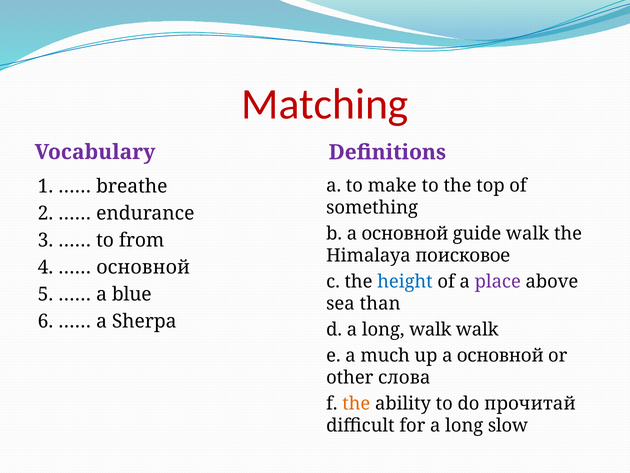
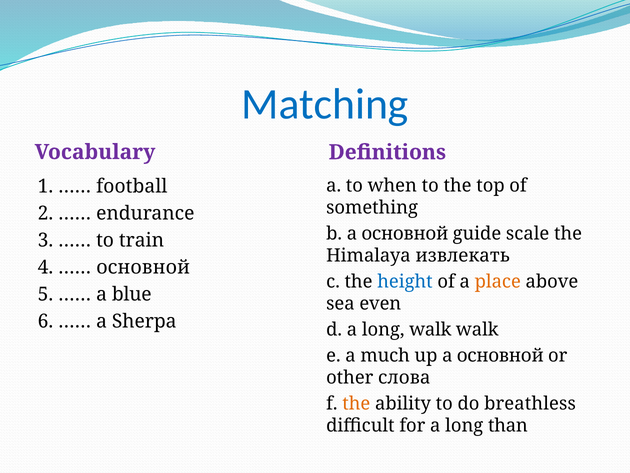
Matching colour: red -> blue (325, 104)
make: make -> when (392, 186)
breathe: breathe -> football (132, 186)
guide walk: walk -> scale (528, 234)
from: from -> train (142, 240)
поисковое: поисковое -> извлекать (463, 256)
place colour: purple -> orange (498, 281)
than: than -> even (380, 304)
прочитай: прочитай -> breathless (530, 403)
slow: slow -> than (508, 425)
